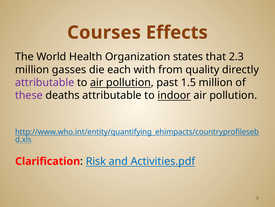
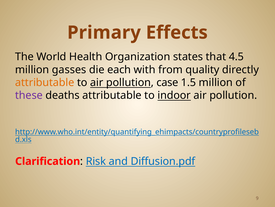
Courses: Courses -> Primary (104, 32)
2.3: 2.3 -> 4.5 (236, 57)
attributable colour: purple -> orange (45, 82)
past: past -> case (167, 82)
Activities.pdf: Activities.pdf -> Diffusion.pdf (163, 161)
